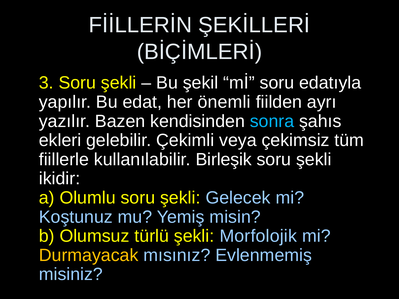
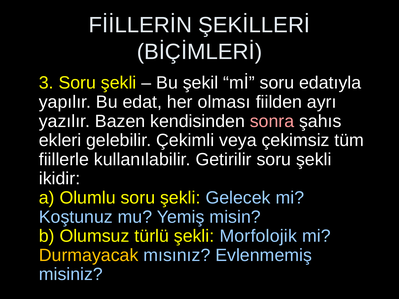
önemli: önemli -> olması (224, 102)
sonra colour: light blue -> pink (272, 121)
Birleşik: Birleşik -> Getirilir (224, 160)
